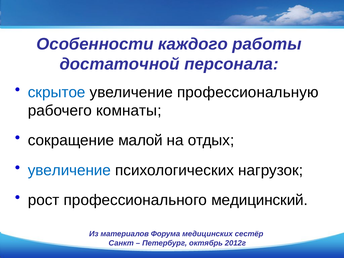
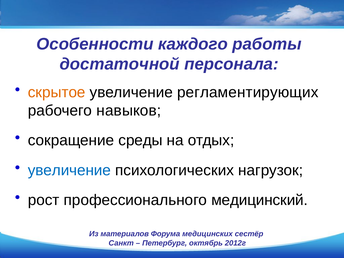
скрытое colour: blue -> orange (57, 92)
профессиональную: профессиональную -> регламентирующих (248, 92)
комнаты: комнаты -> навыков (129, 111)
малой: малой -> среды (141, 140)
